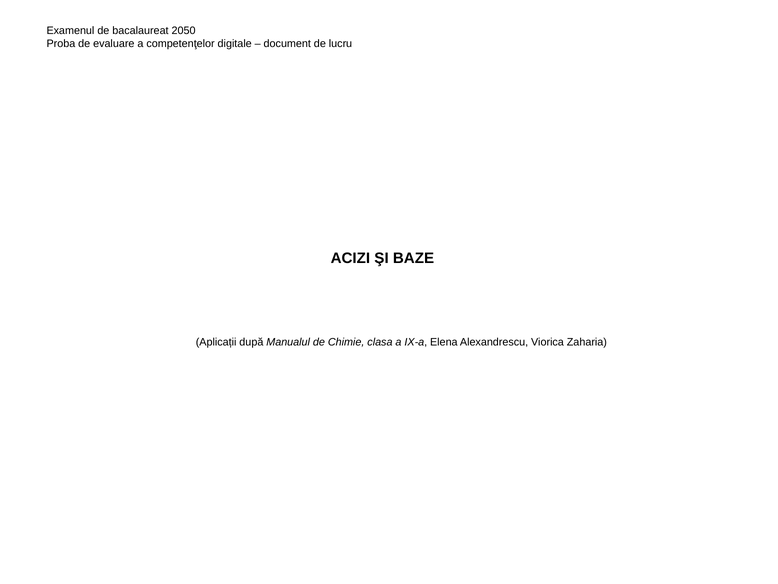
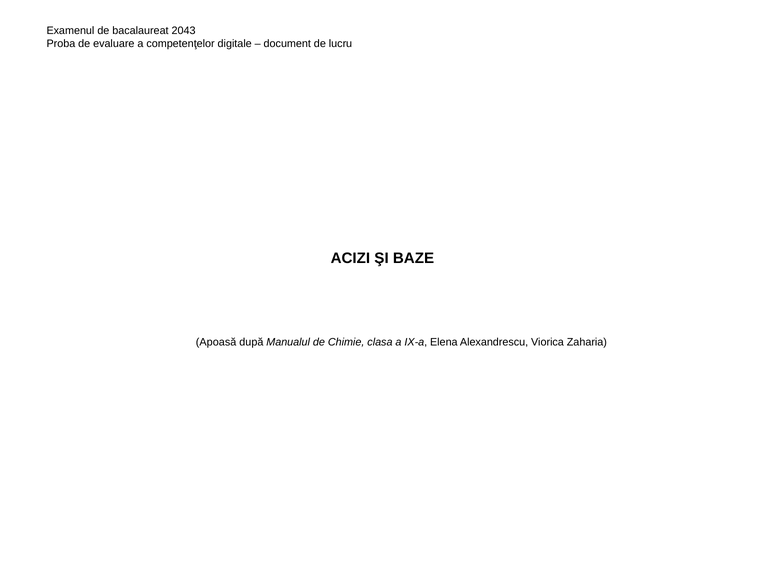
2050: 2050 -> 2043 (184, 30)
Aplicații: Aplicații -> Apoasă (216, 342)
